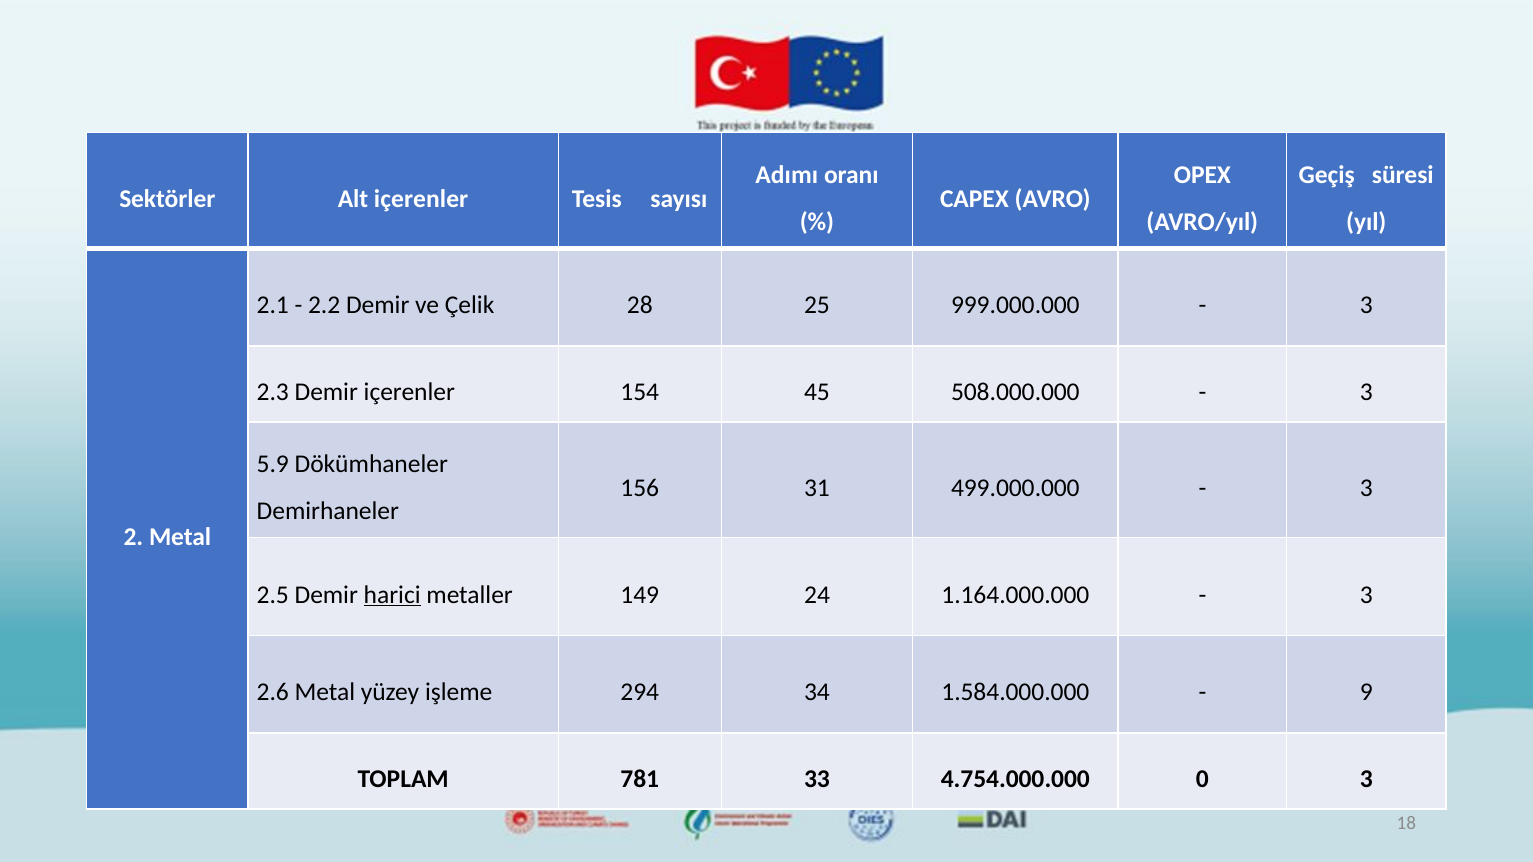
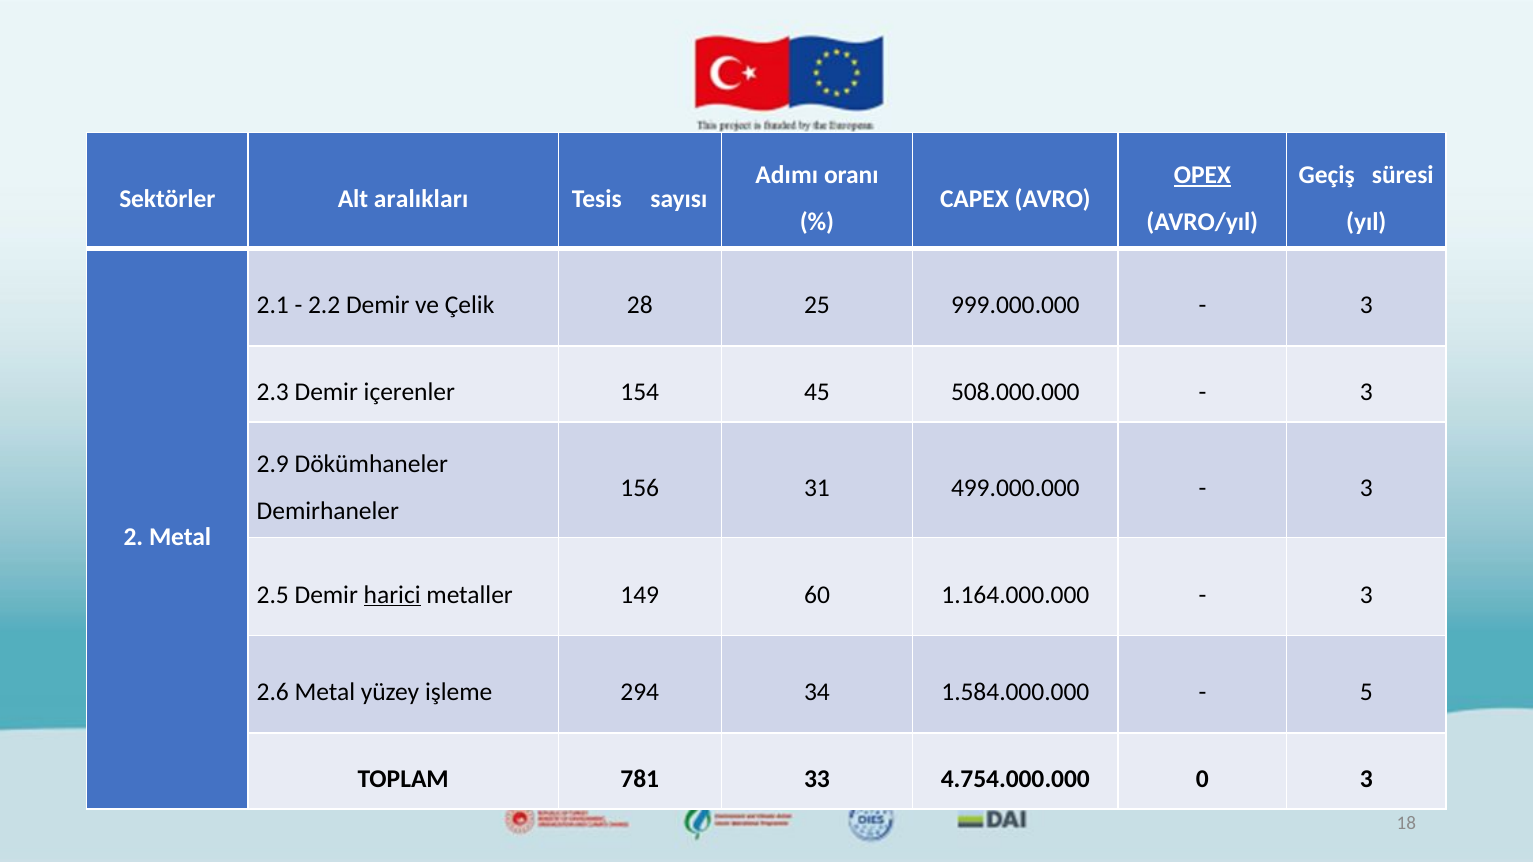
OPEX underline: none -> present (1202, 175)
Alt içerenler: içerenler -> aralıkları (421, 199)
5.9: 5.9 -> 2.9 (273, 465)
24: 24 -> 60 (817, 595)
9: 9 -> 5 (1366, 693)
